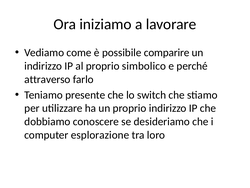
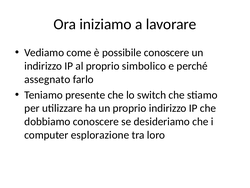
possibile comparire: comparire -> conoscere (167, 52)
attraverso: attraverso -> assegnato (47, 79)
